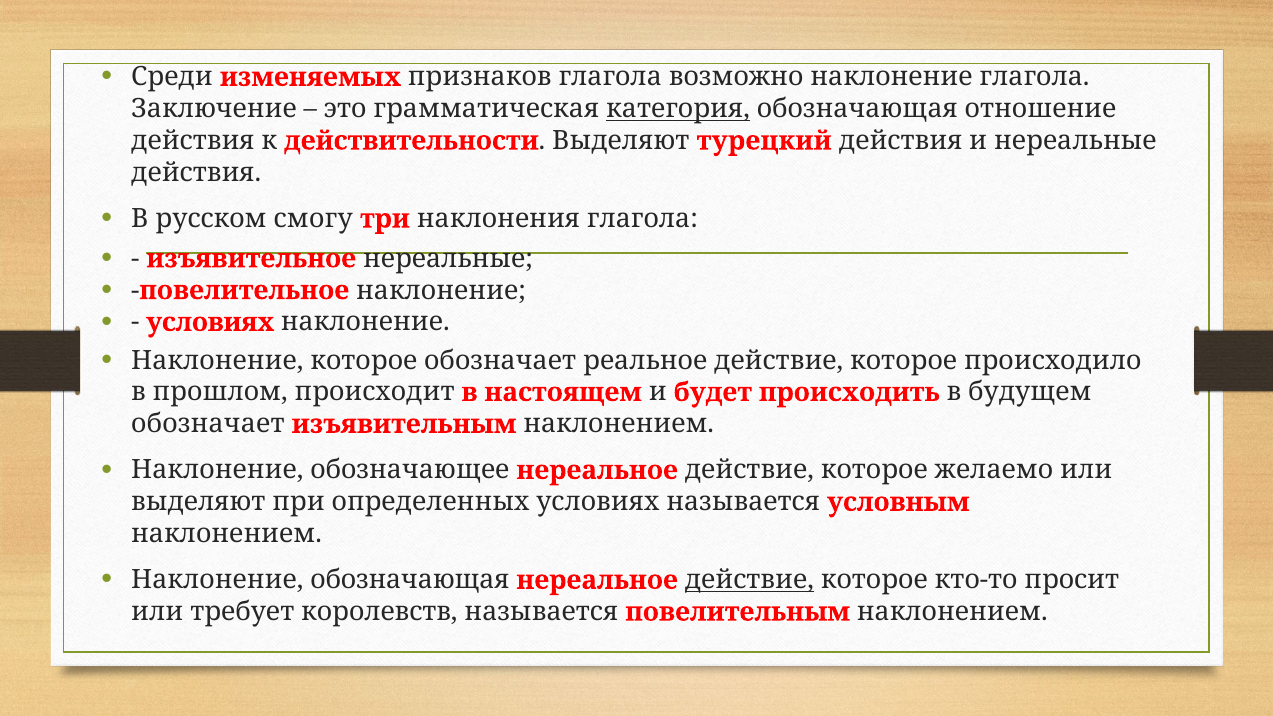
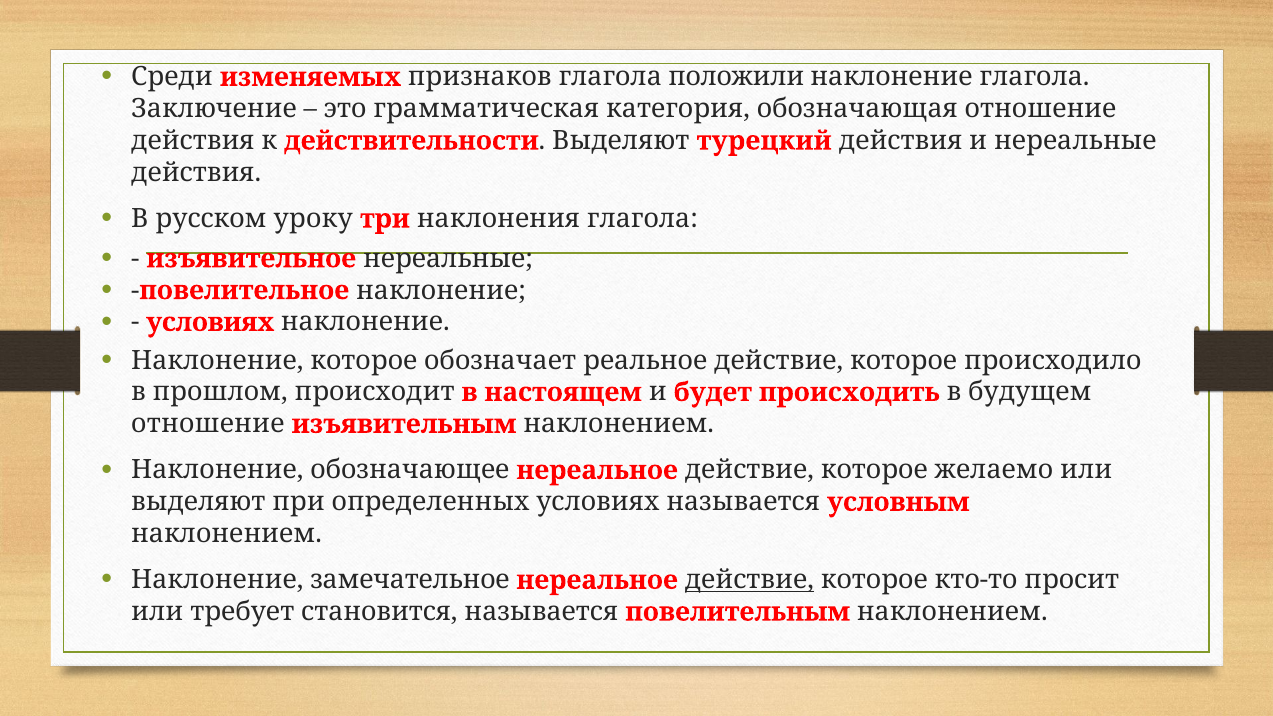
возможно: возможно -> положили (736, 77)
категория underline: present -> none (678, 109)
смогу: смогу -> уроку (313, 219)
обозначает: обозначает -> отношение (208, 424)
Наклонение обозначающая: обозначающая -> замечательное (410, 580)
королевств: королевств -> становится (379, 612)
